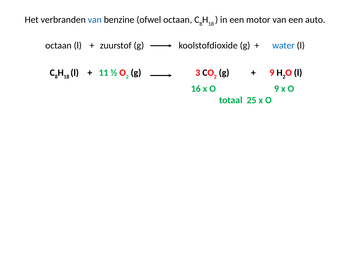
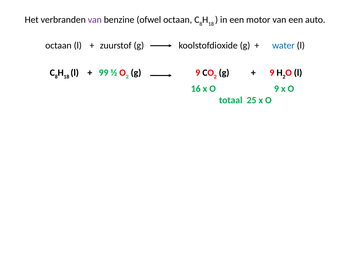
van colour: blue -> purple (95, 20)
11: 11 -> 99 (104, 73)
g 3: 3 -> 9 (198, 73)
